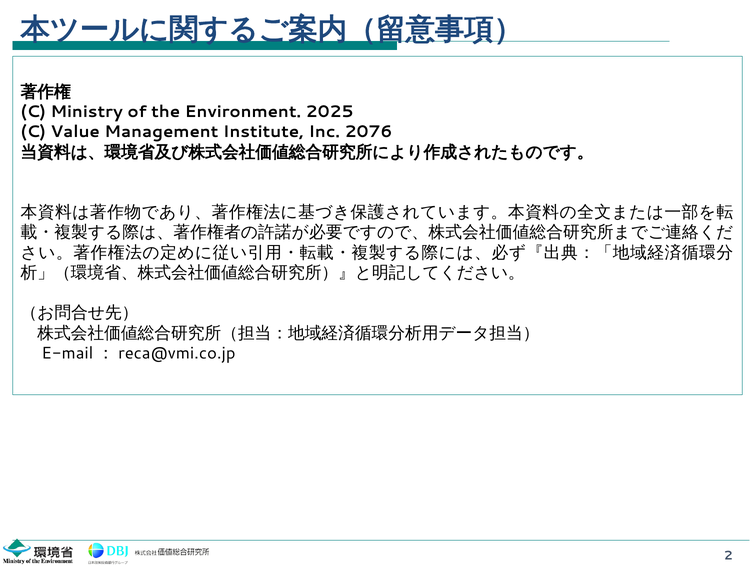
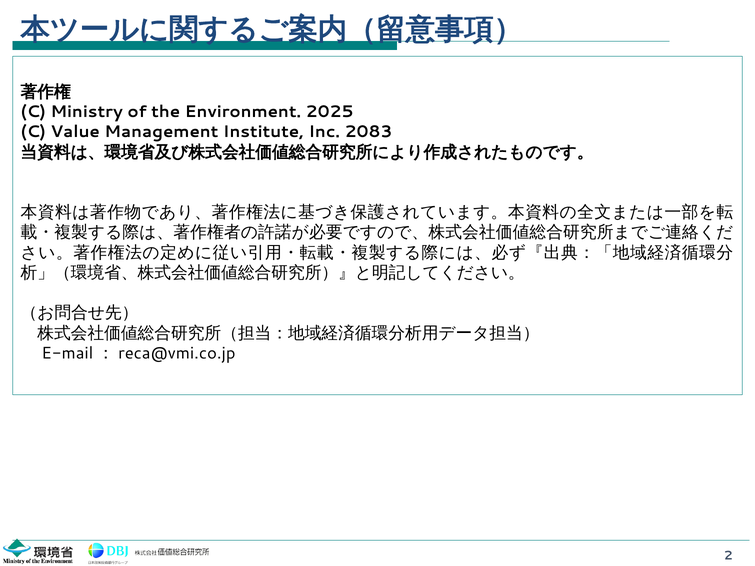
2076: 2076 -> 2083 (369, 132)
